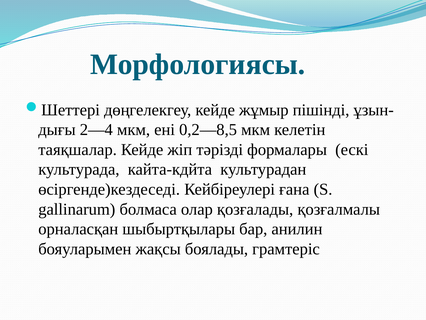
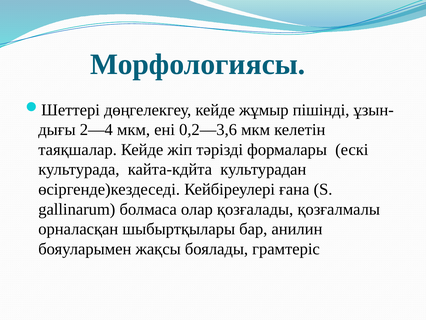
0,2—8,5: 0,2—8,5 -> 0,2—3,6 (208, 130)
